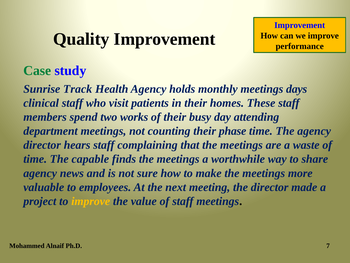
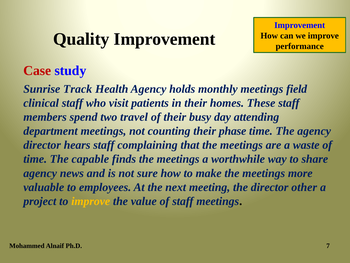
Case colour: green -> red (37, 70)
days: days -> field (297, 89)
works: works -> travel (134, 117)
made: made -> other (304, 187)
